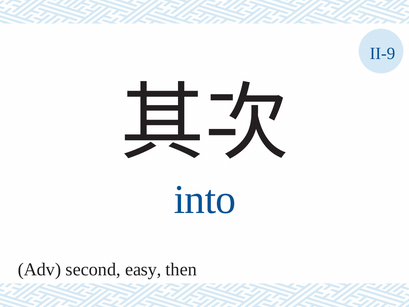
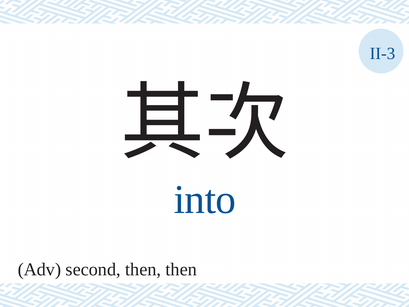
II-9: II-9 -> II-3 (383, 54)
second easy: easy -> then (143, 269)
